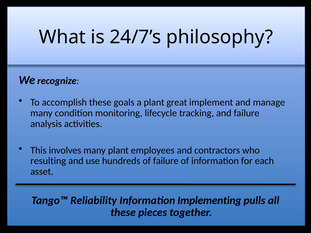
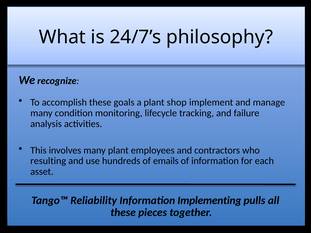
great: great -> shop (177, 103)
of failure: failure -> emails (166, 161)
